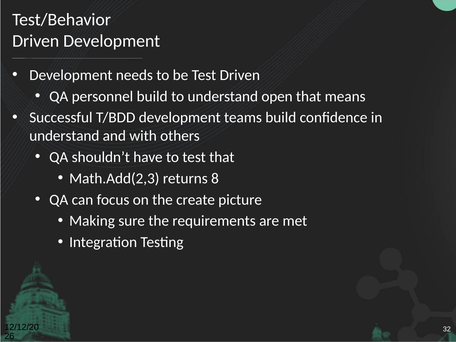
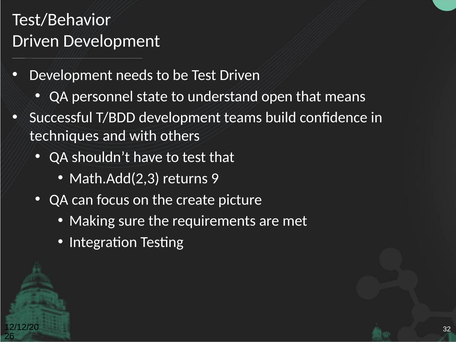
personnel build: build -> state (152, 96)
understand: understand -> techniques (64, 136)
8: 8 -> 9 (215, 178)
